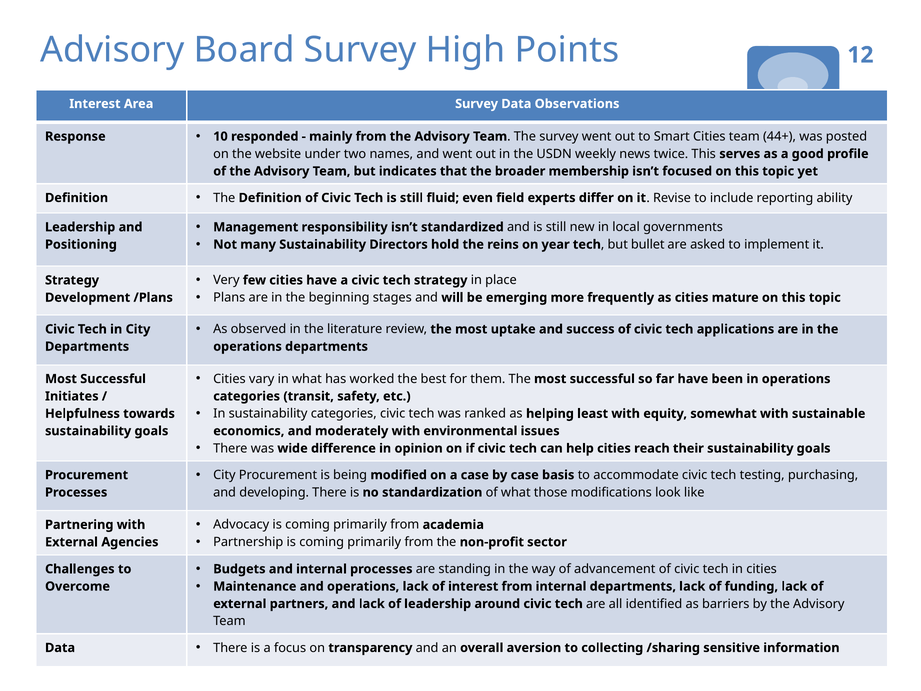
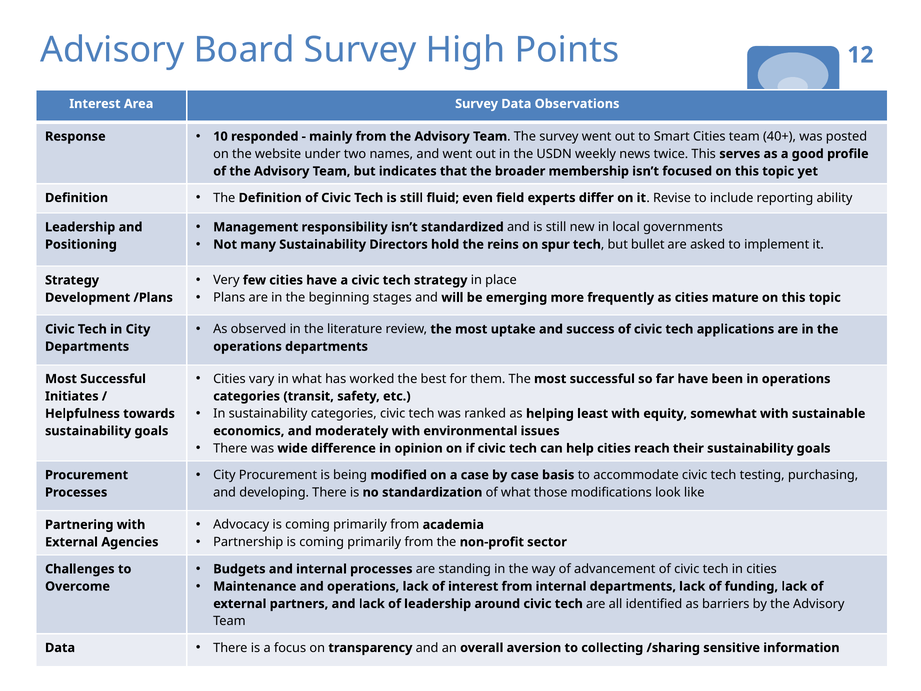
44+: 44+ -> 40+ (780, 136)
year: year -> spur (556, 244)
